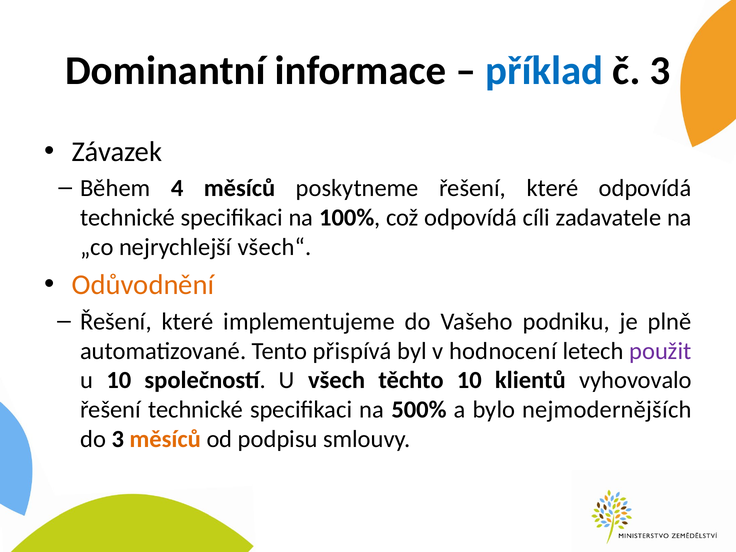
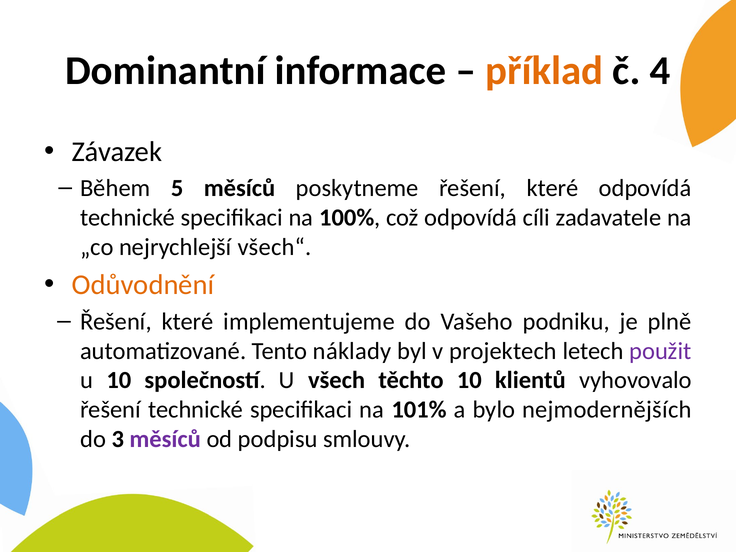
příklad colour: blue -> orange (544, 71)
č 3: 3 -> 4 (660, 71)
4: 4 -> 5 (177, 188)
přispívá: přispívá -> náklady (352, 351)
hodnocení: hodnocení -> projektech (503, 351)
500%: 500% -> 101% (419, 410)
měsíců colour: orange -> purple (165, 439)
